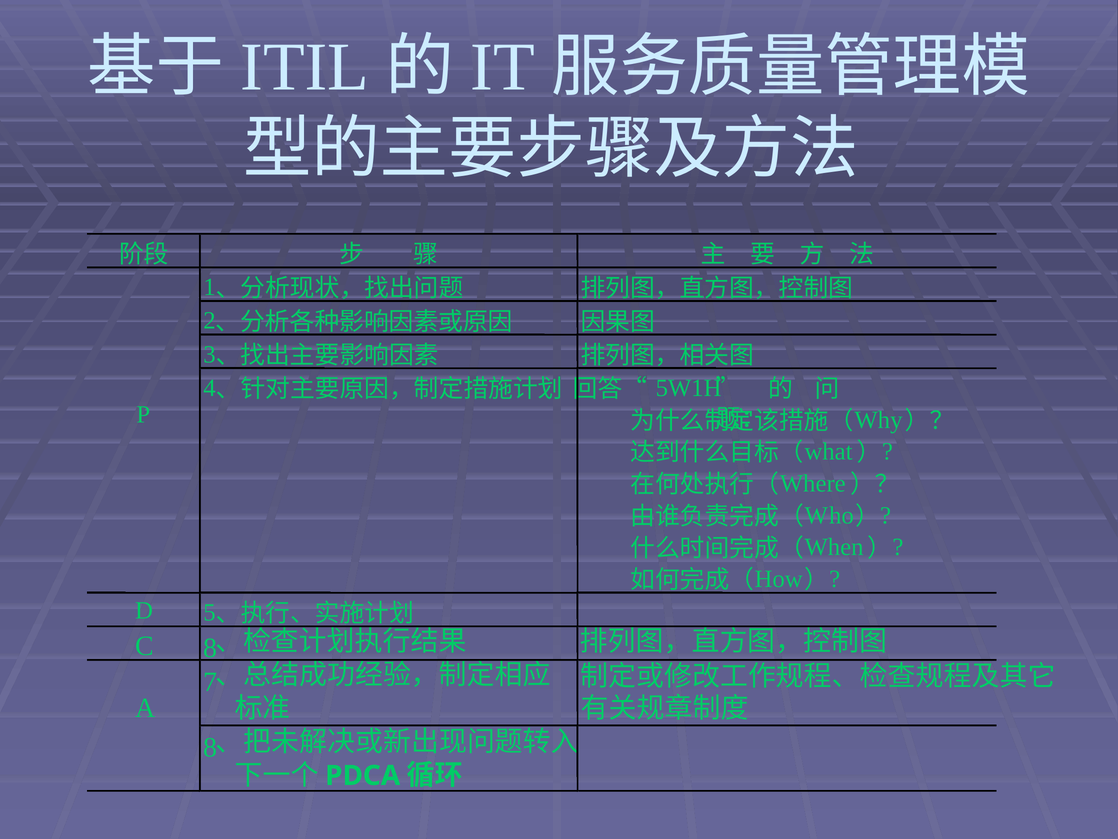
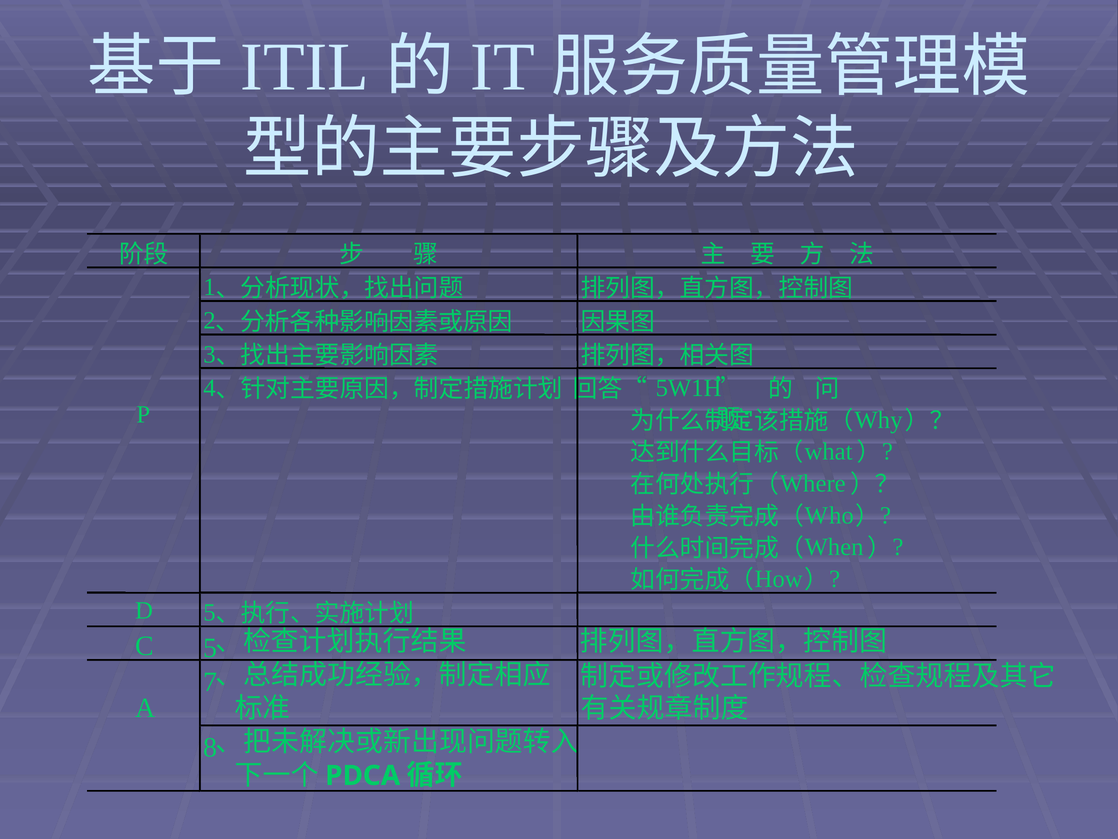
C 8: 8 -> 5 (210, 648)
